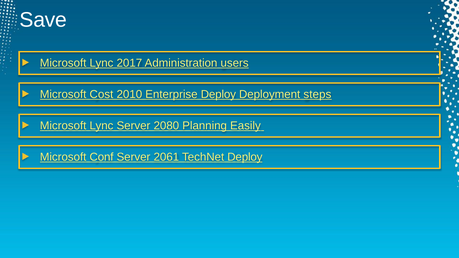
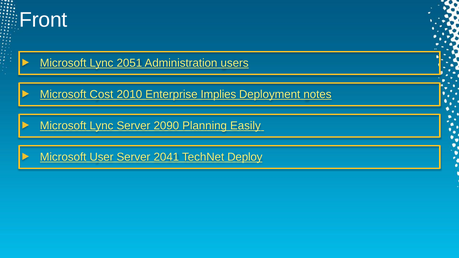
Save: Save -> Front (43, 20)
2017: 2017 -> 2051 (129, 63)
Enterprise Deploy: Deploy -> Implies (218, 94)
steps: steps -> notes (317, 94)
2080: 2080 -> 2090 (166, 126)
Conf: Conf -> User (102, 157)
2061: 2061 -> 2041 (166, 157)
